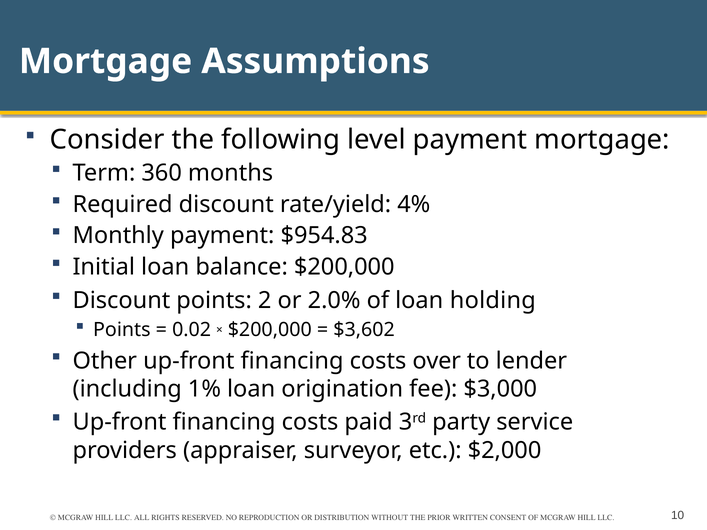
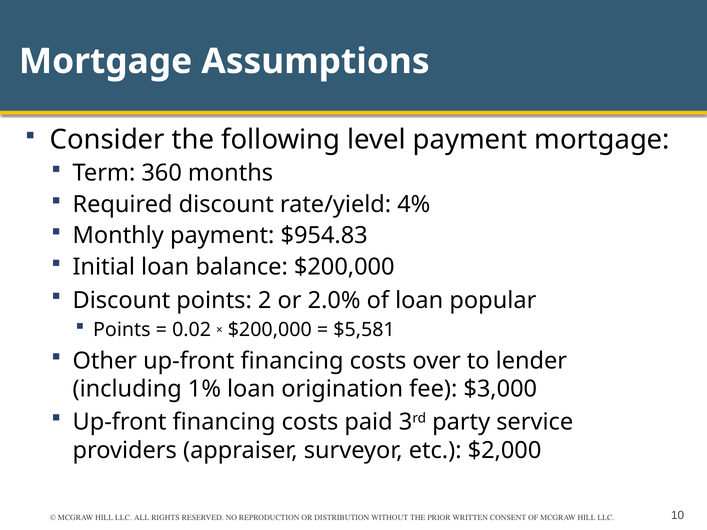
holding: holding -> popular (493, 300)
$3,602: $3,602 -> $5,581 (364, 330)
